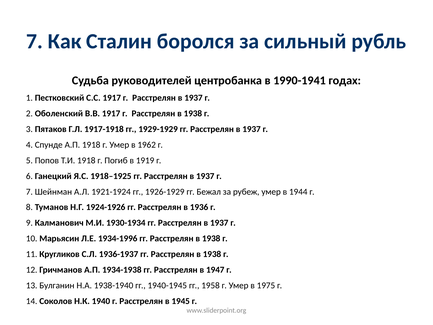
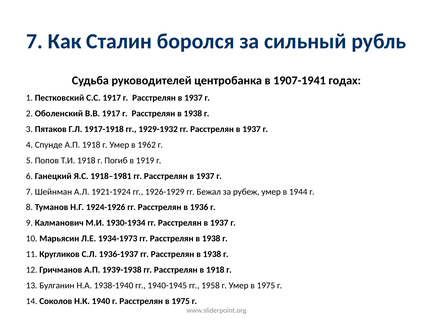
1990-1941: 1990-1941 -> 1907-1941 (300, 81)
1929-1929: 1929-1929 -> 1929-1932 (158, 129)
1918–1925: 1918–1925 -> 1918–1981 (111, 176)
1934-1996: 1934-1996 -> 1934-1973 (118, 238)
1934-1938: 1934-1938 -> 1939-1938 (122, 270)
в 1947: 1947 -> 1918 (215, 270)
Расстрелян в 1945: 1945 -> 1975 (181, 301)
